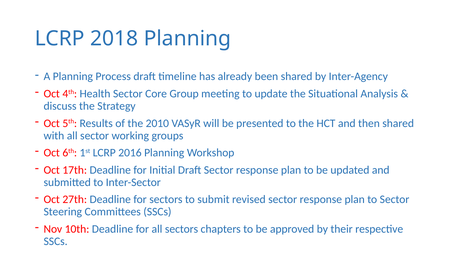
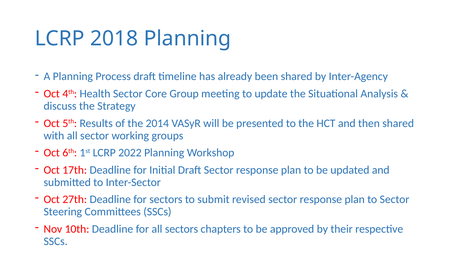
2010: 2010 -> 2014 (157, 123)
2016: 2016 -> 2022 (130, 153)
